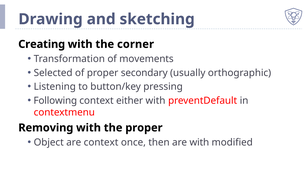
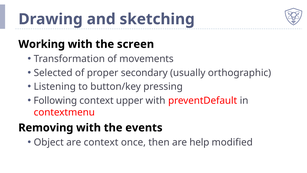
Creating: Creating -> Working (42, 44)
corner: corner -> screen (136, 44)
either: either -> upper (130, 101)
the proper: proper -> events (144, 128)
are with: with -> help (199, 142)
